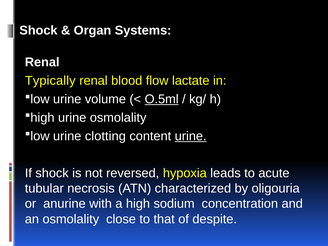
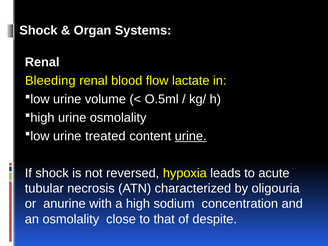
Typically: Typically -> Bleeding (50, 81)
O.5ml underline: present -> none (162, 99)
clotting: clotting -> treated (105, 136)
